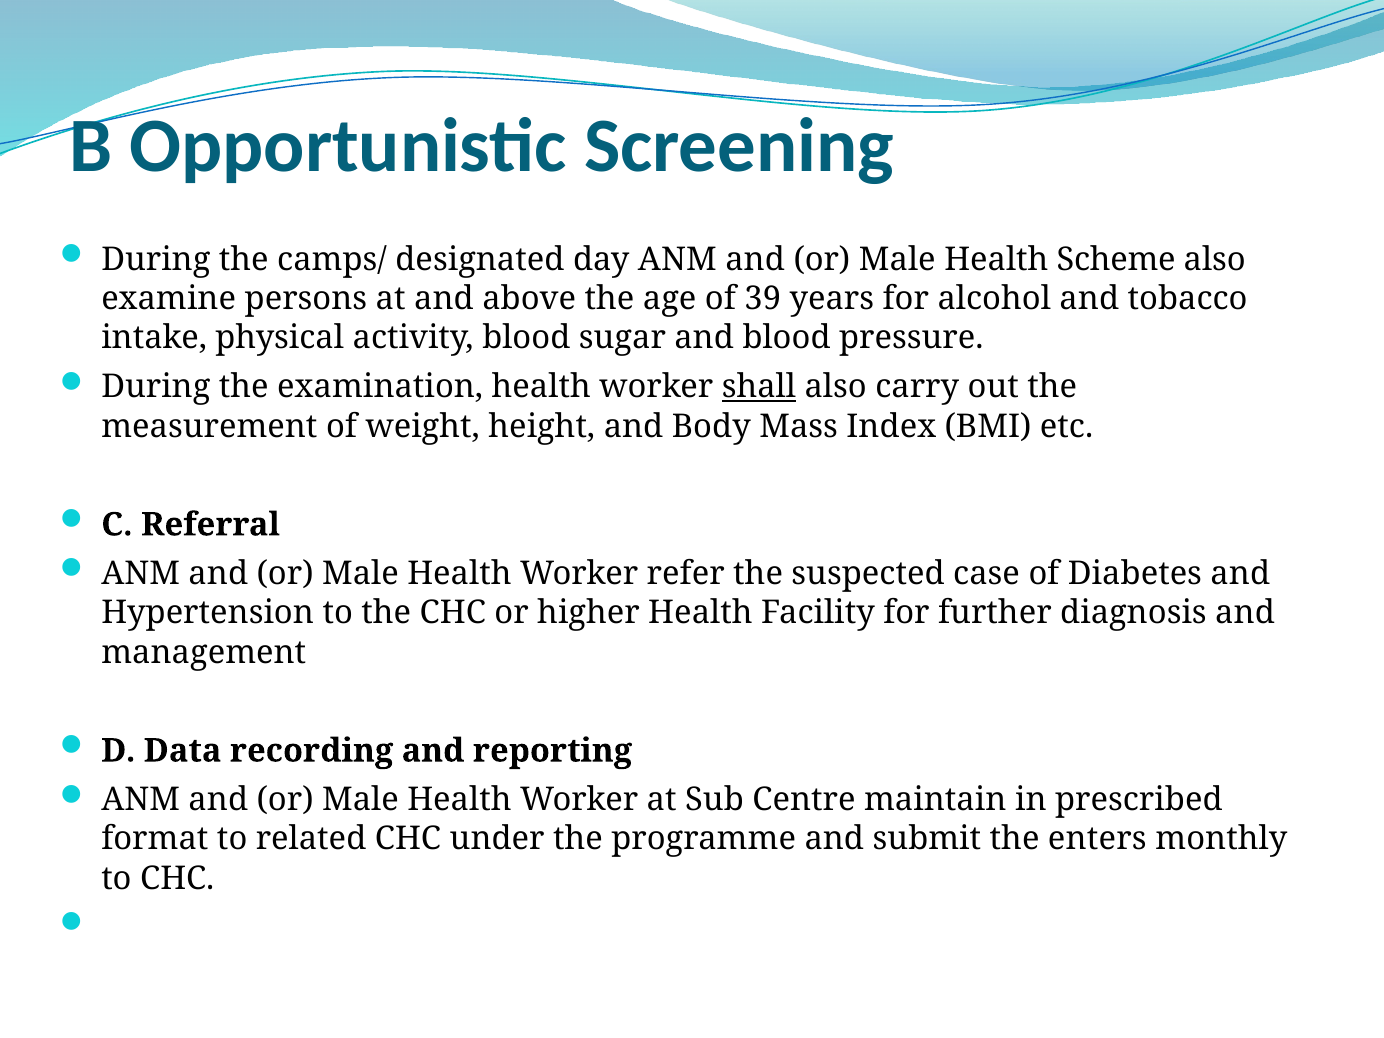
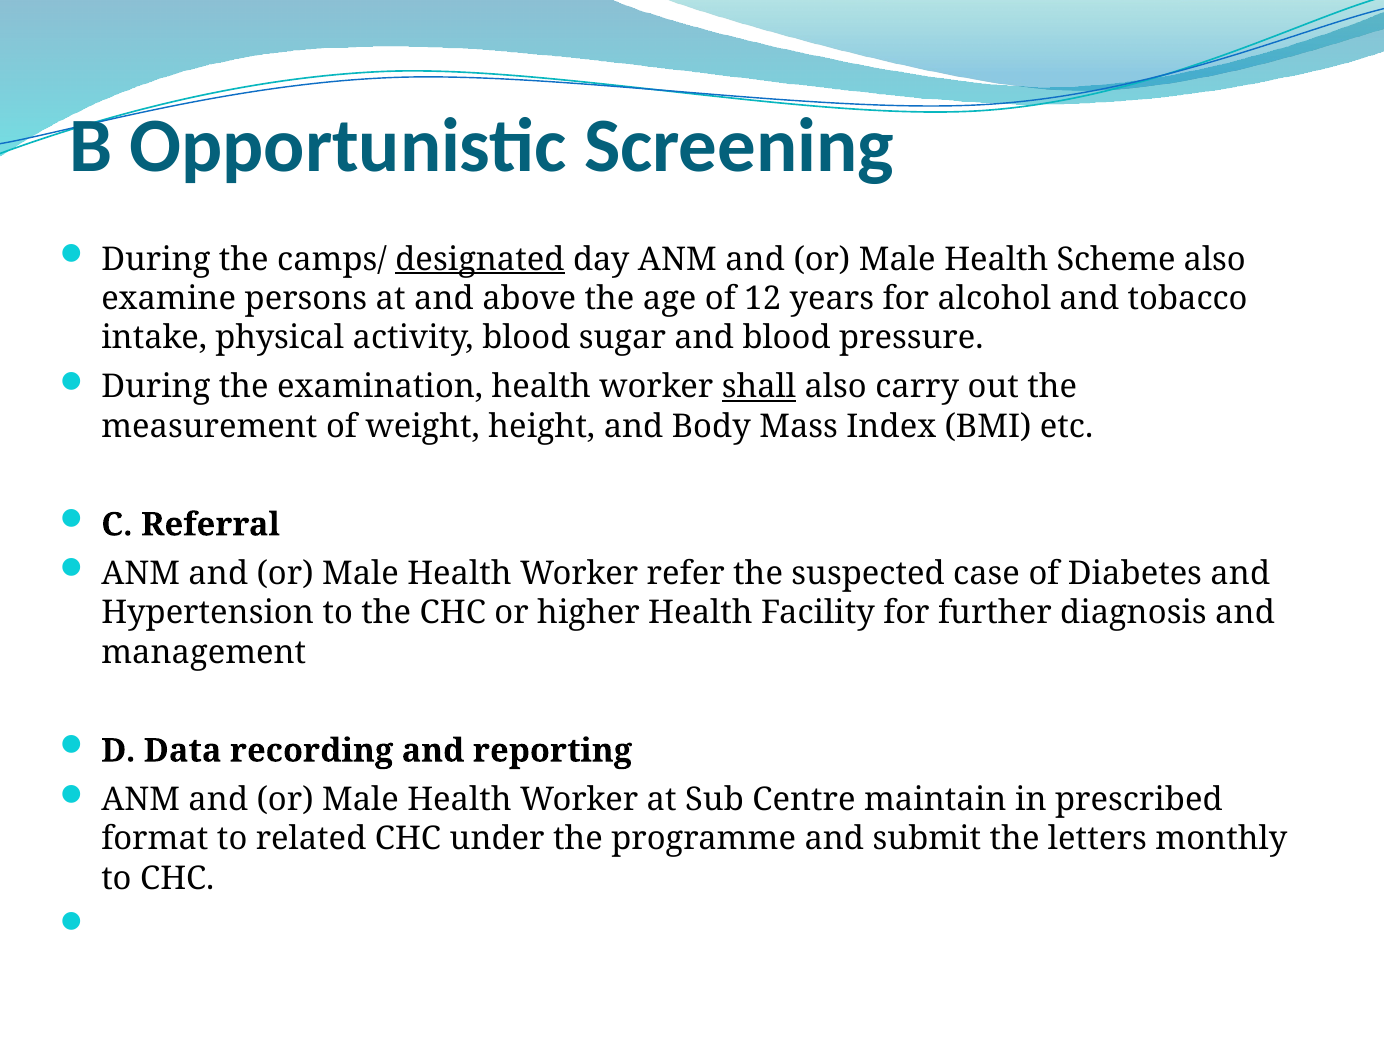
designated underline: none -> present (480, 259)
39: 39 -> 12 (763, 299)
enters: enters -> letters (1097, 839)
